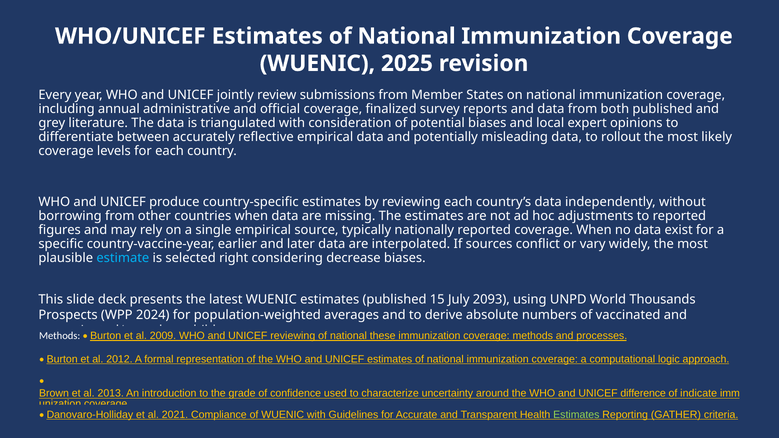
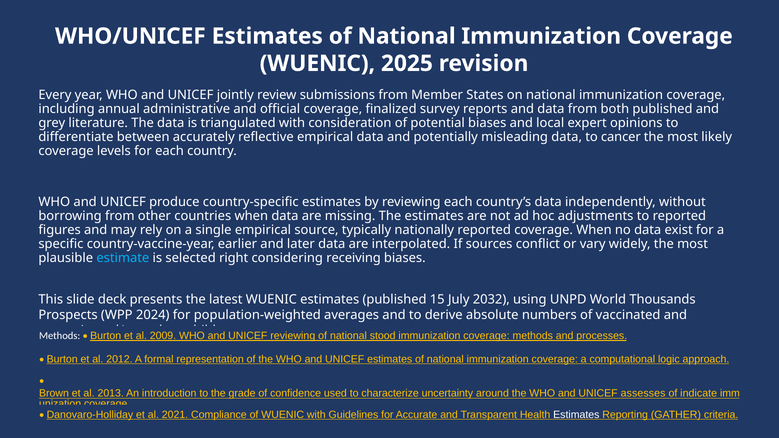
rollout: rollout -> cancer (621, 137)
decrease: decrease -> receiving (354, 258)
2093: 2093 -> 2032 (491, 299)
these: these -> stood (383, 336)
difference: difference -> assesses (643, 394)
Estimates colour: light green -> white (576, 415)
